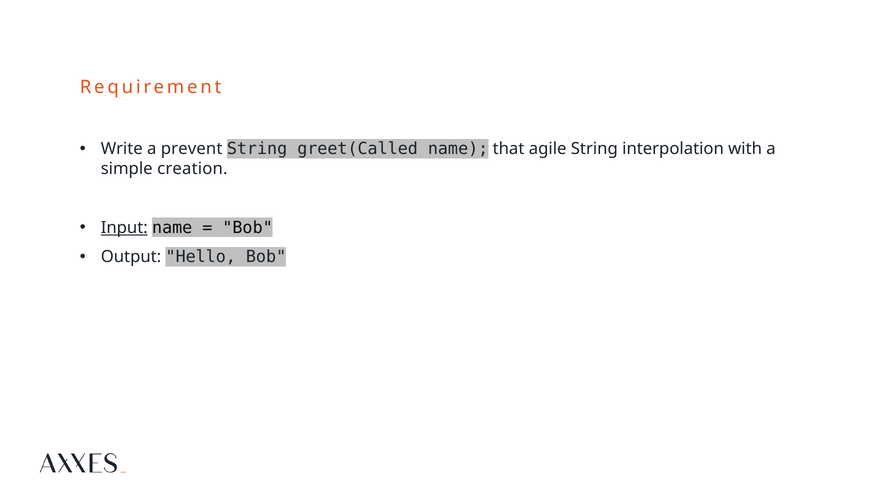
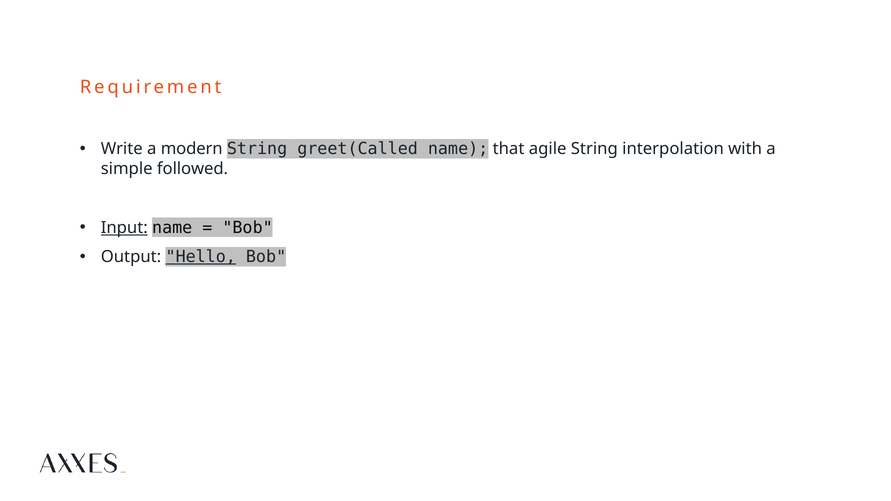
prevent: prevent -> modern (192, 149)
creation: creation -> followed (193, 169)
Hello underline: none -> present (201, 257)
